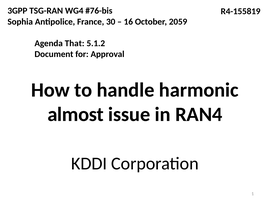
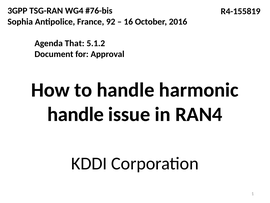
30: 30 -> 92 (111, 22)
2059: 2059 -> 2016 (178, 22)
almost: almost -> handle (76, 114)
